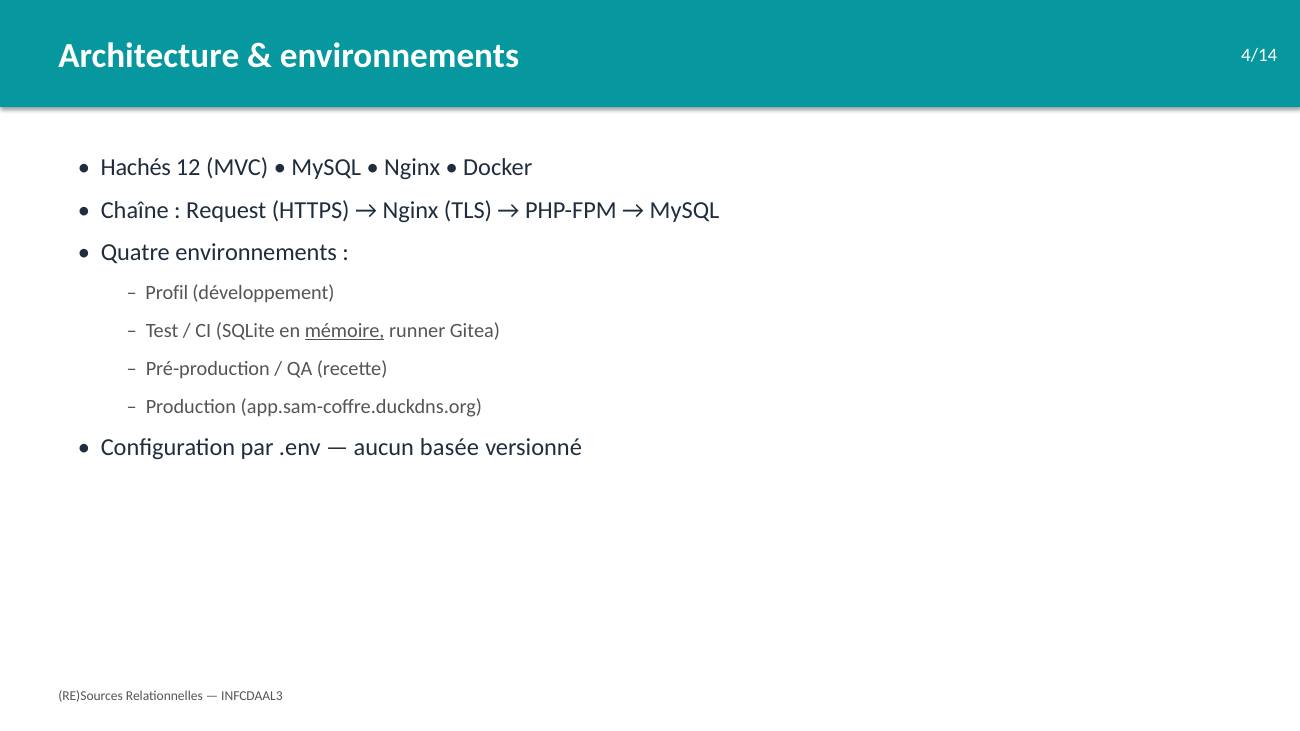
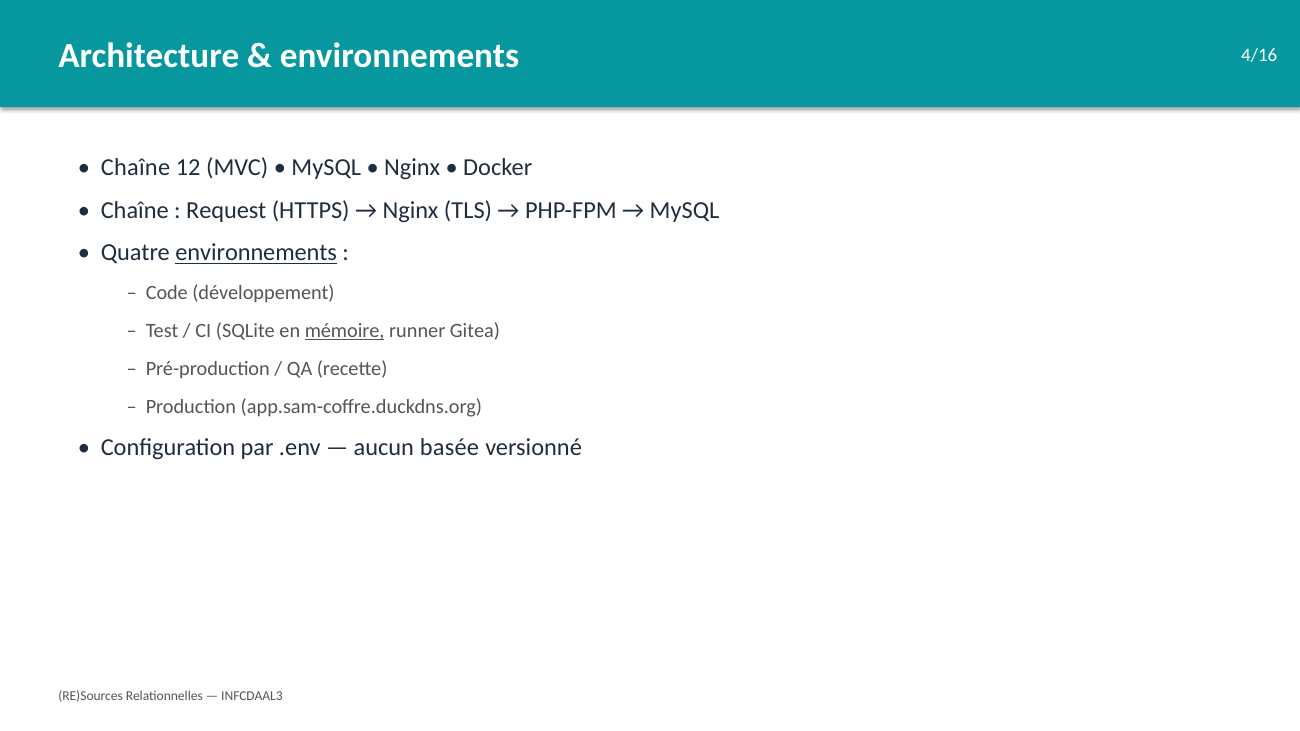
4/14: 4/14 -> 4/16 (1259, 55)
Hachés: Hachés -> Chaîne (136, 167)
environnements underline: none -> present (256, 253)
Profil: Profil -> Code (167, 293)
